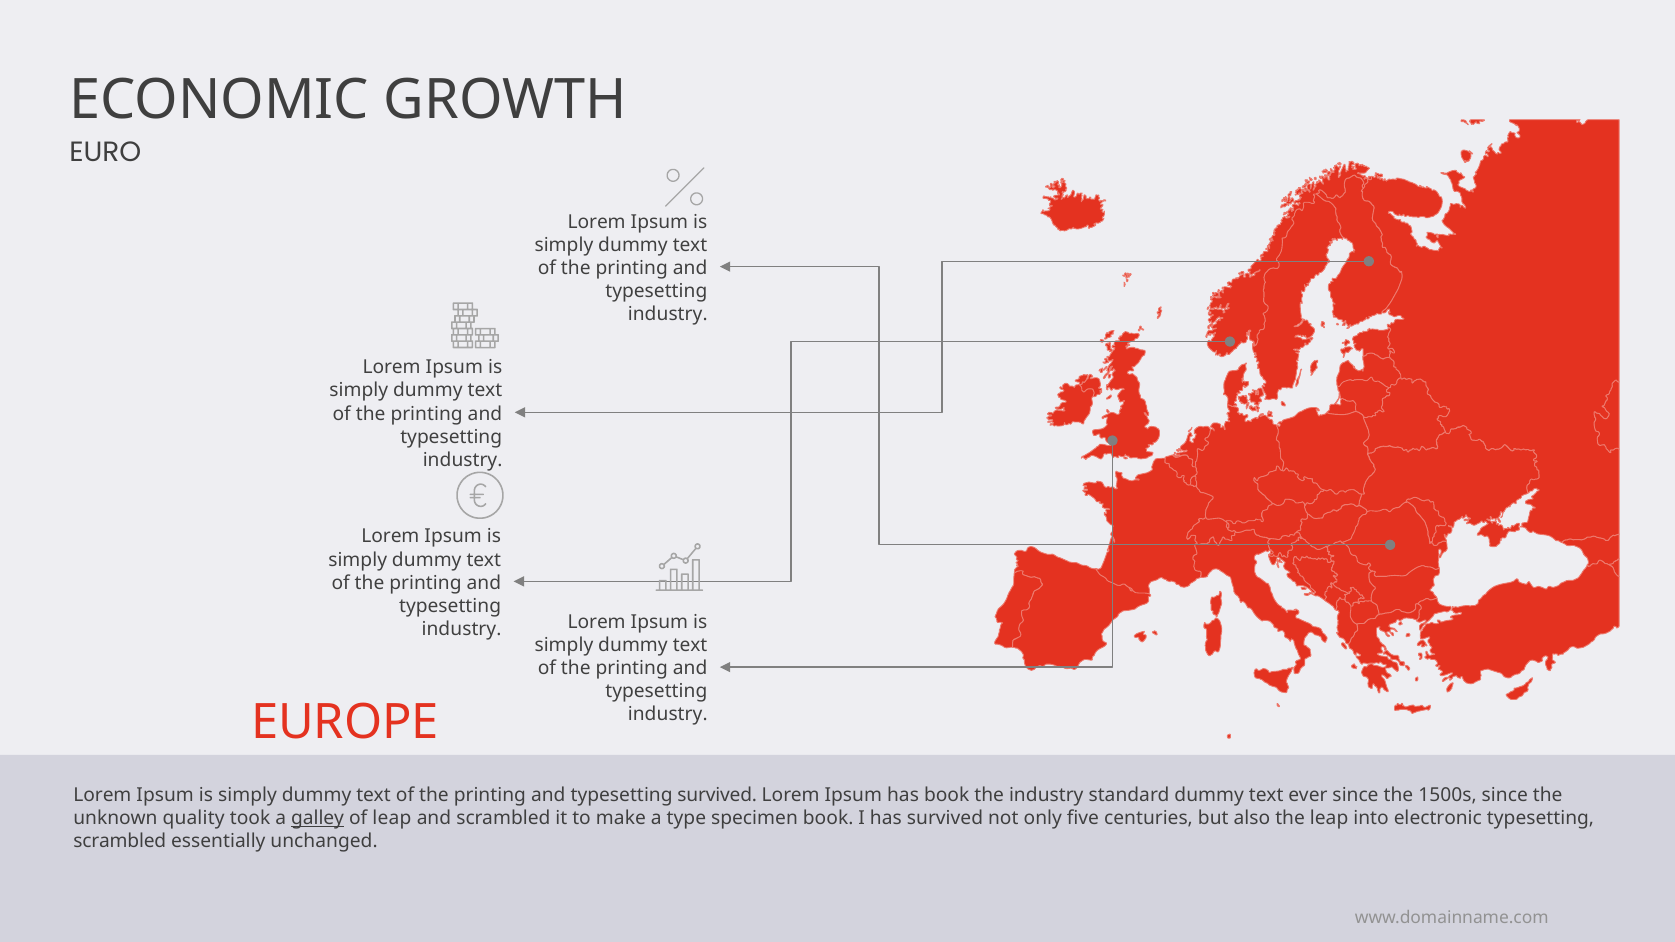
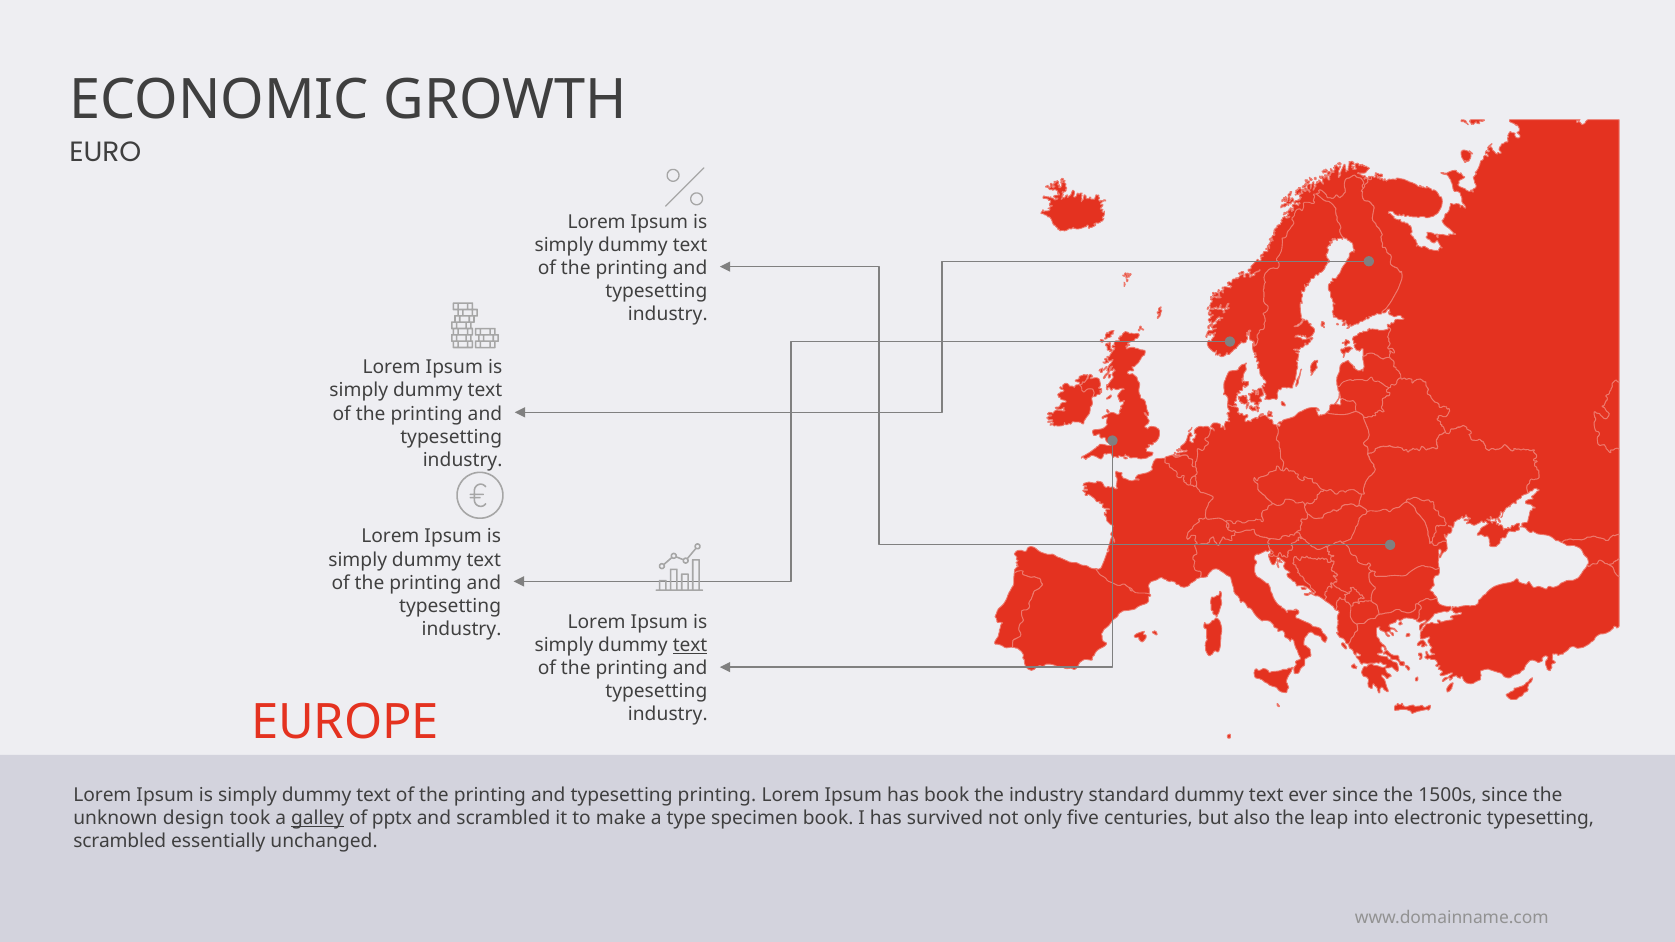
text underline: none -> present (690, 646)
typesetting survived: survived -> printing (717, 795)
quality: quality -> design (194, 818)
of leap: leap -> pptx (392, 818)
